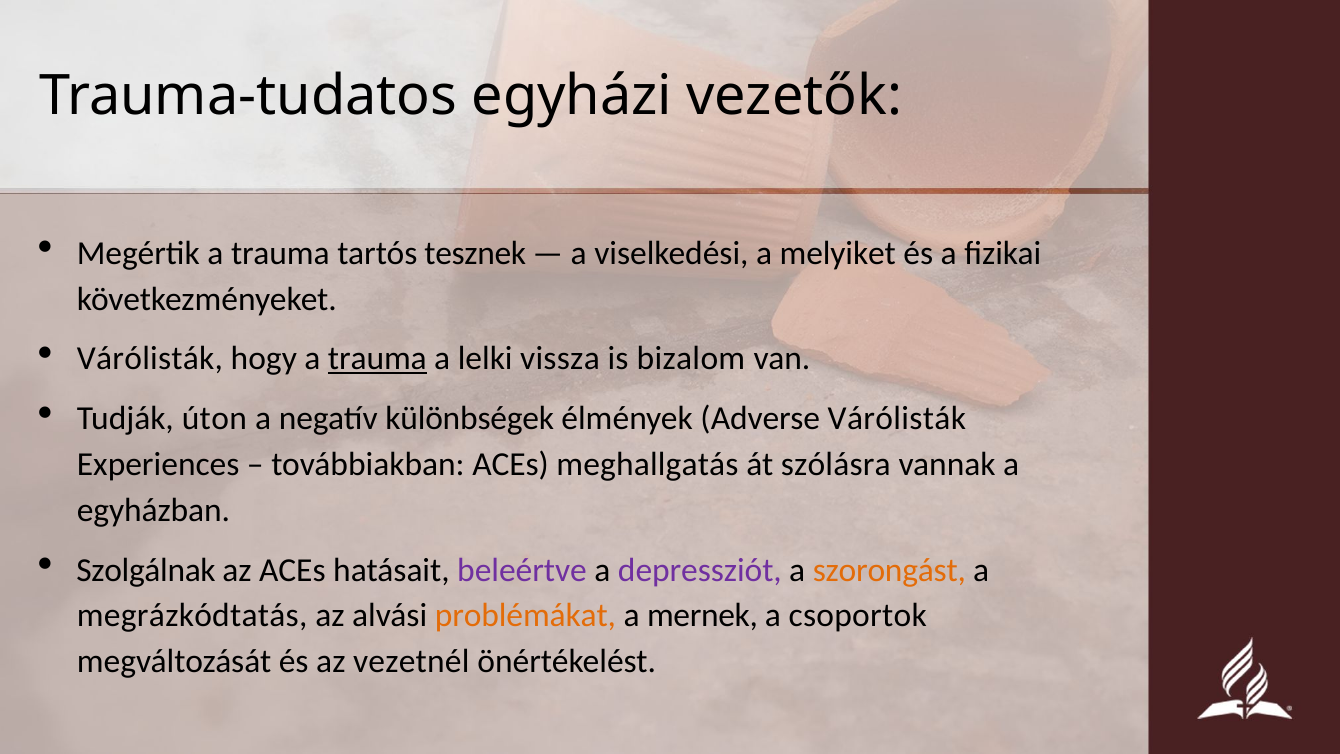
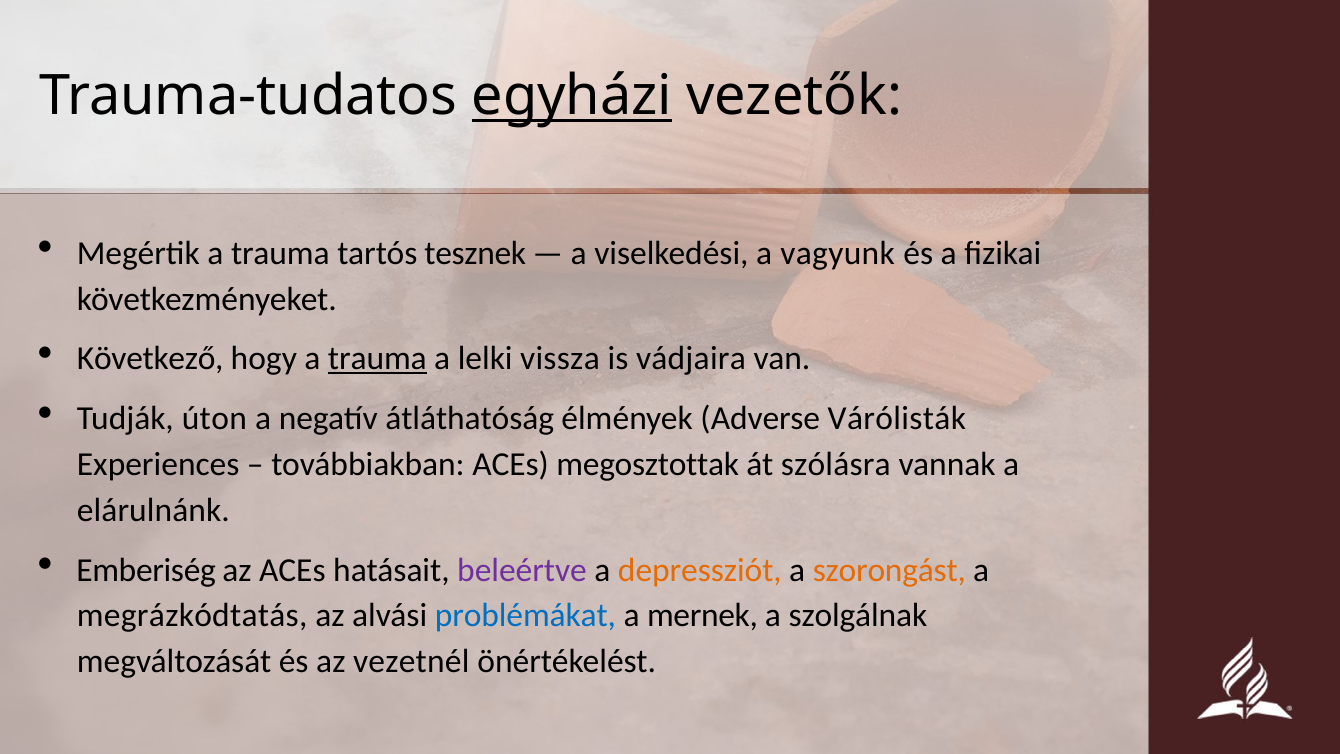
egyházi underline: none -> present (572, 96)
melyiket: melyiket -> vagyunk (838, 253)
Várólisták: Várólisták -> Következő (150, 359)
bizalom: bizalom -> vádjaira (691, 359)
különbségek: különbségek -> átláthatóság (470, 418)
meghallgatás: meghallgatás -> megosztottak (648, 464)
egyházban: egyházban -> elárulnánk (153, 510)
Szolgálnak: Szolgálnak -> Emberiség (146, 570)
depressziót colour: purple -> orange (700, 570)
problémákat colour: orange -> blue (525, 616)
csoportok: csoportok -> szolgálnak (858, 616)
